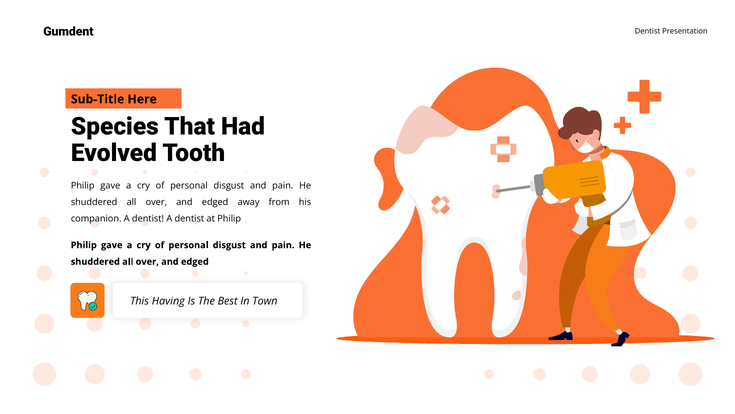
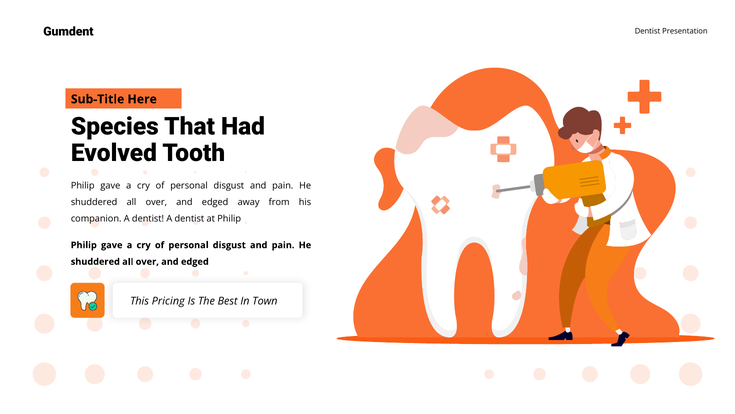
Having: Having -> Pricing (168, 301)
